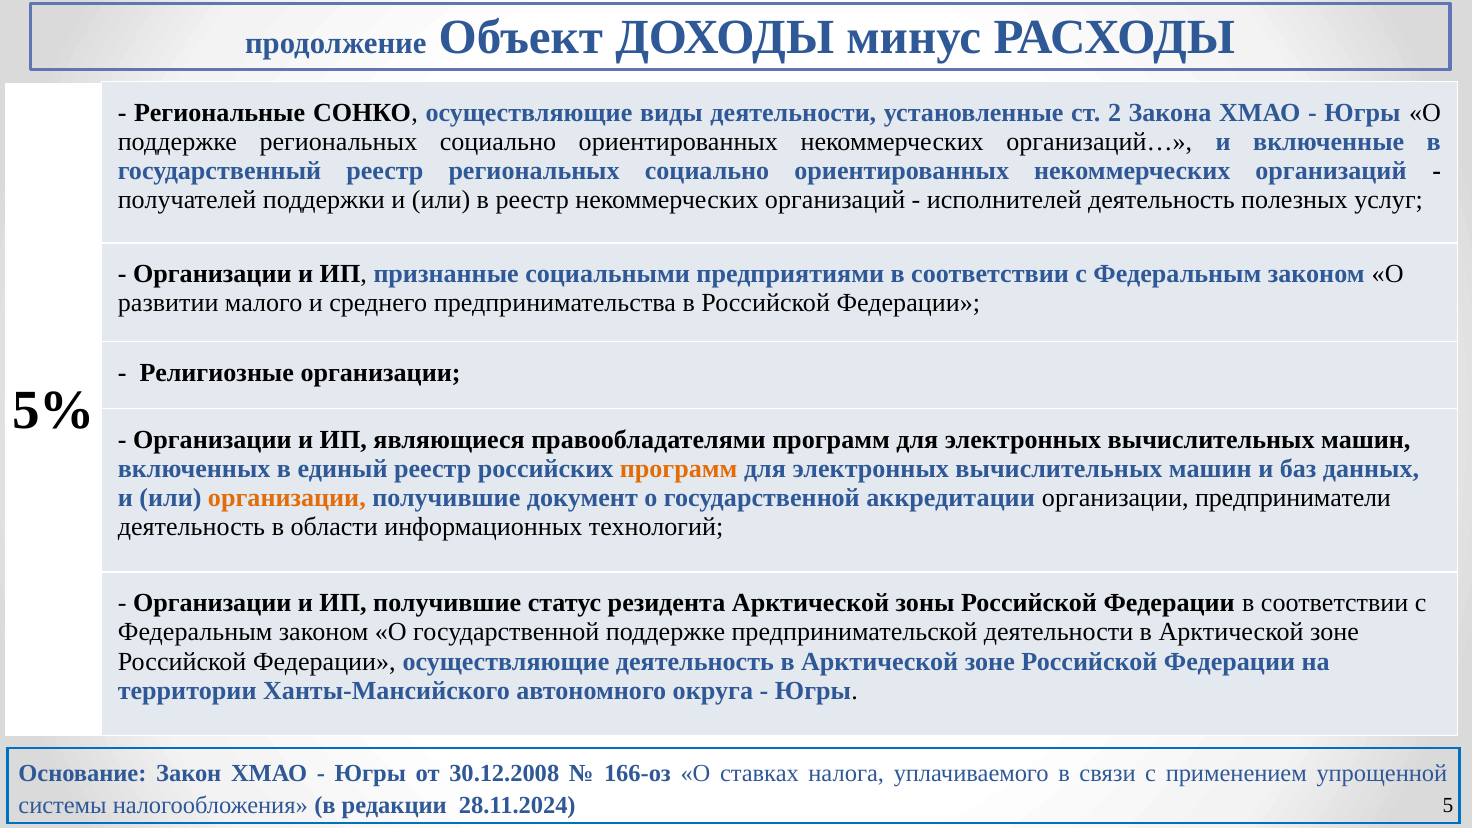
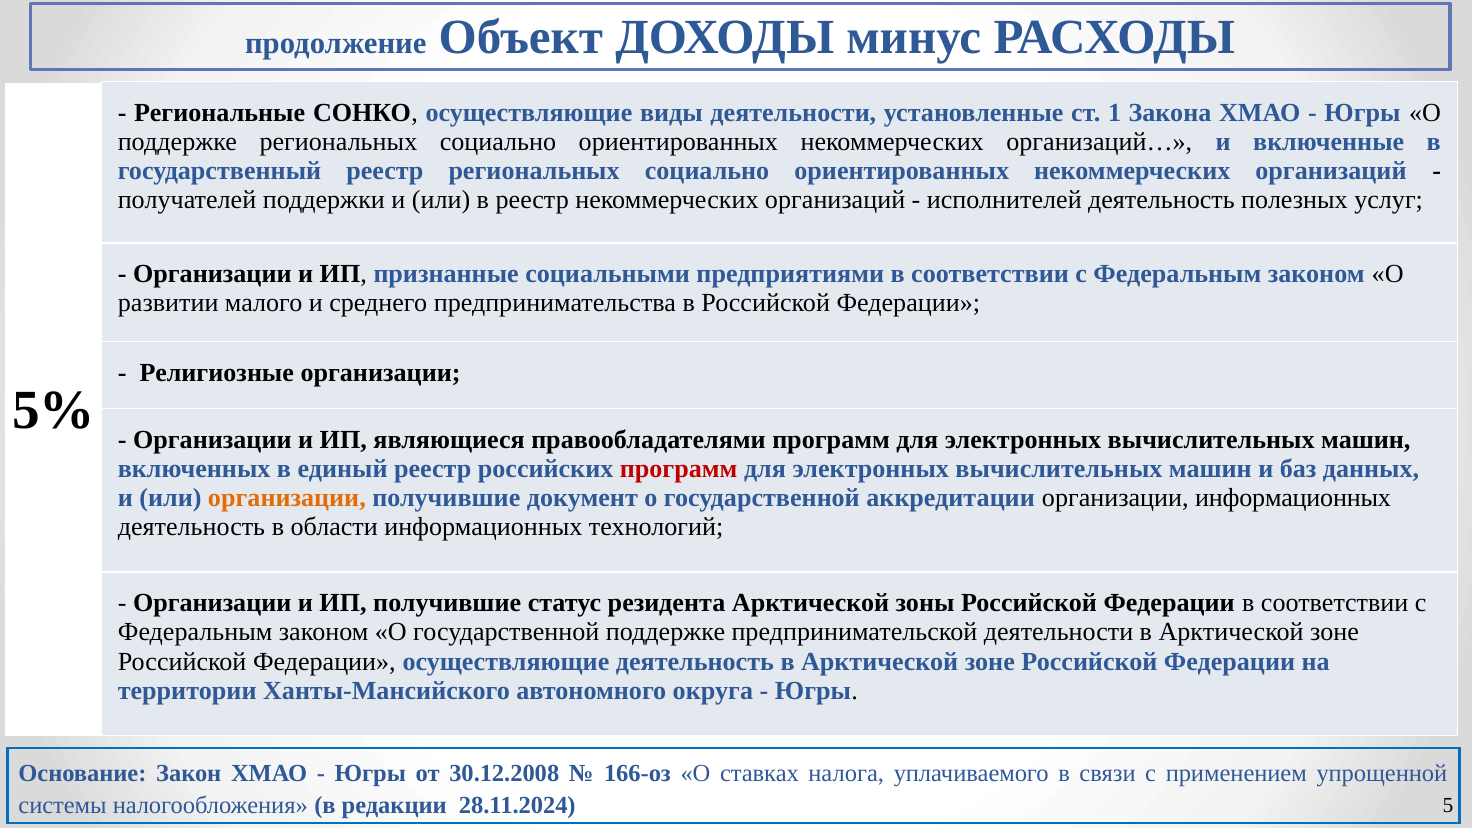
2: 2 -> 1 (1115, 113)
программ colour: orange -> red (679, 469)
организации предприниматели: предприниматели -> информационных (1293, 498)
